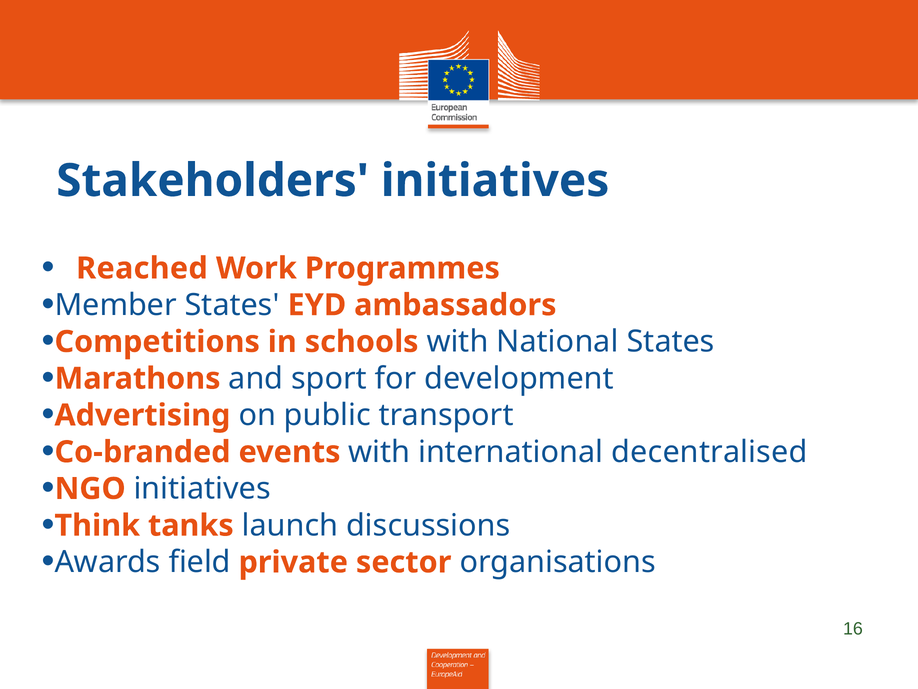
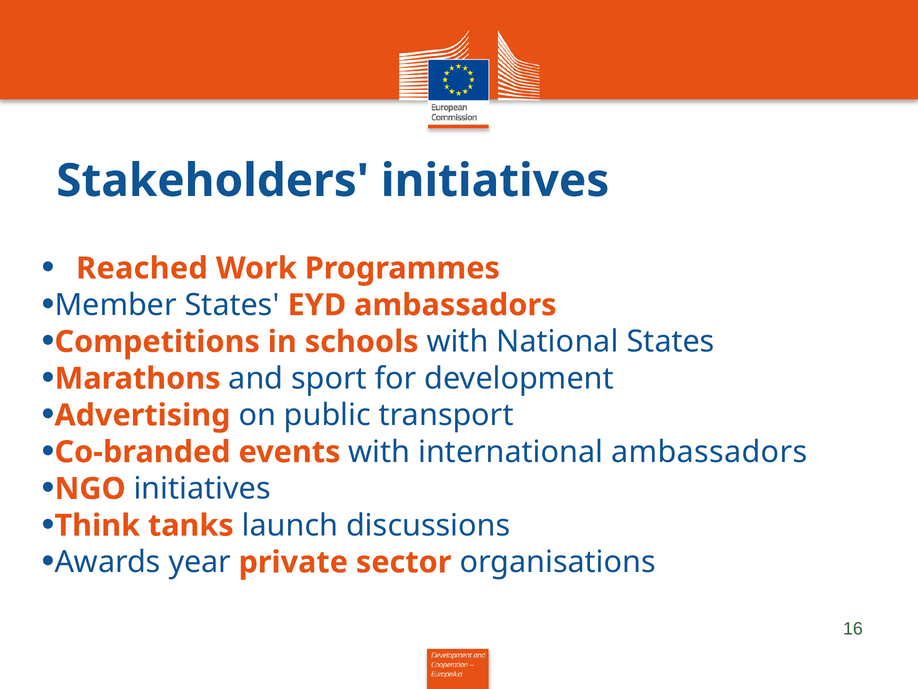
international decentralised: decentralised -> ambassadors (709, 452)
field: field -> year (200, 562)
